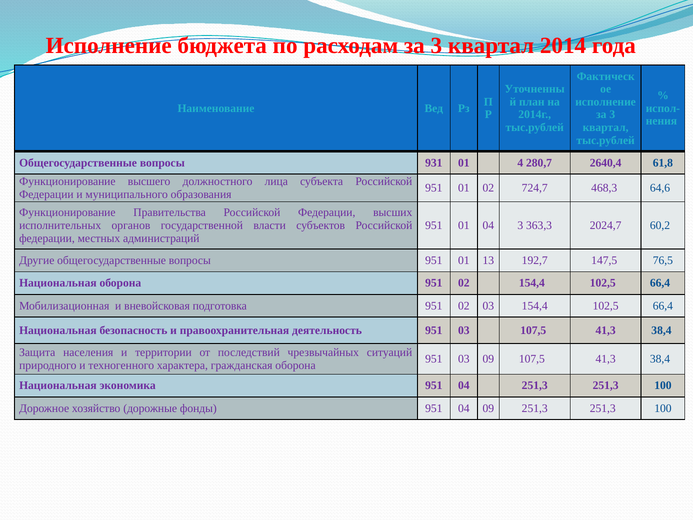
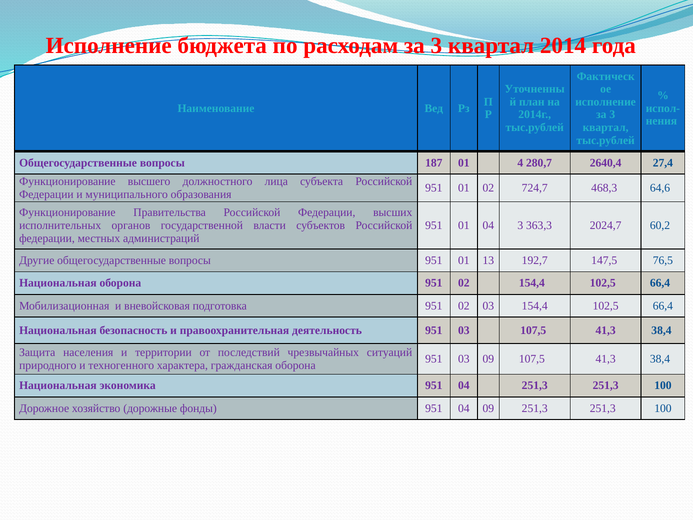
931: 931 -> 187 (434, 163)
61,8: 61,8 -> 27,4 (663, 163)
